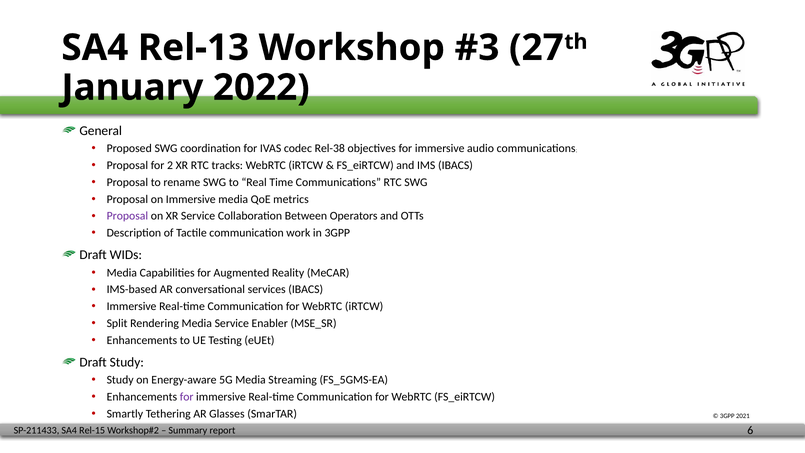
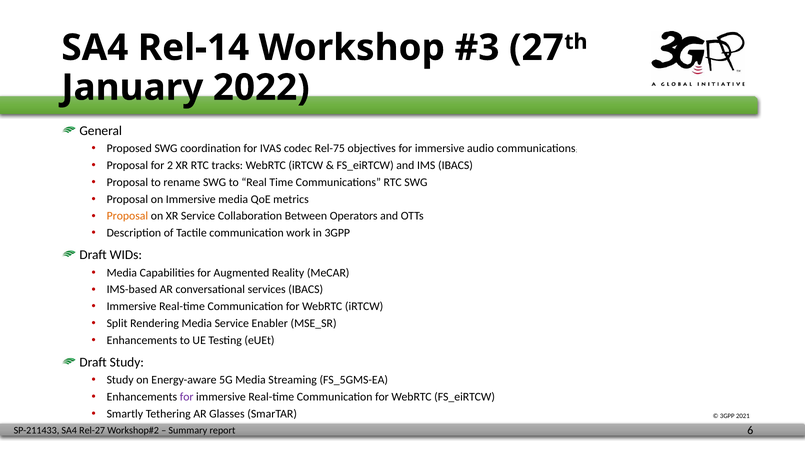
Rel-13: Rel-13 -> Rel-14 (194, 48)
Rel-38: Rel-38 -> Rel-75 (330, 148)
Proposal colour: purple -> orange (127, 216)
Rel-15: Rel-15 -> Rel-27 (92, 430)
